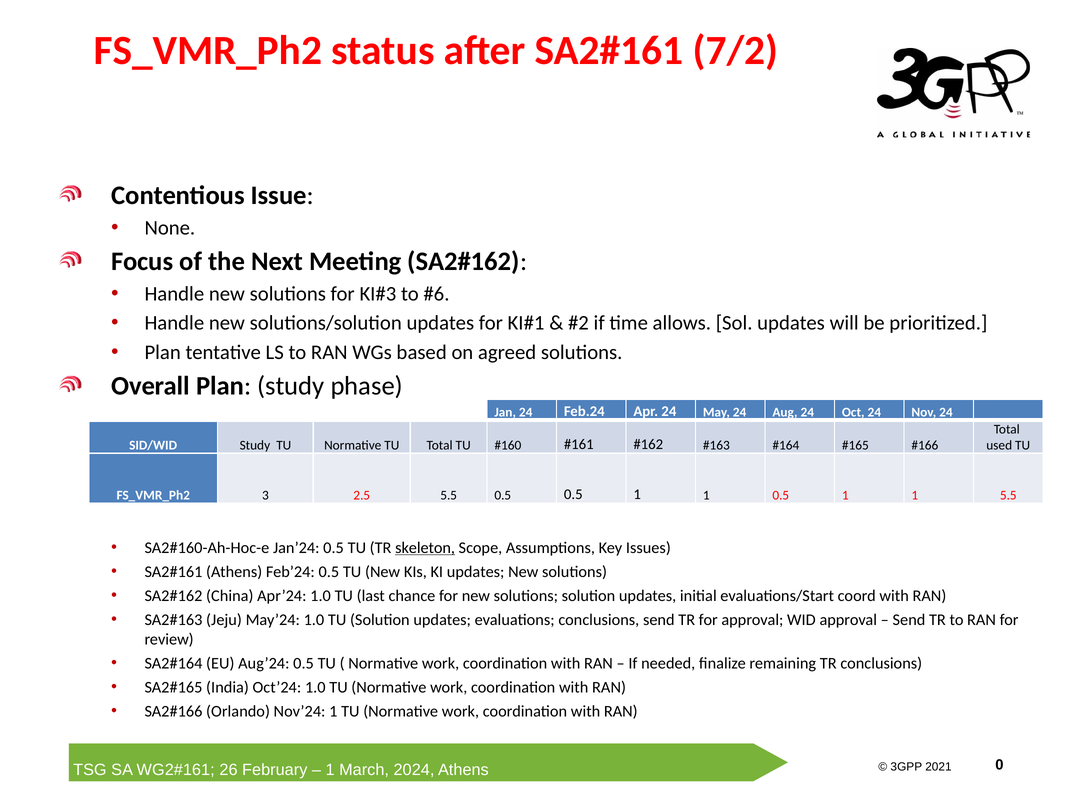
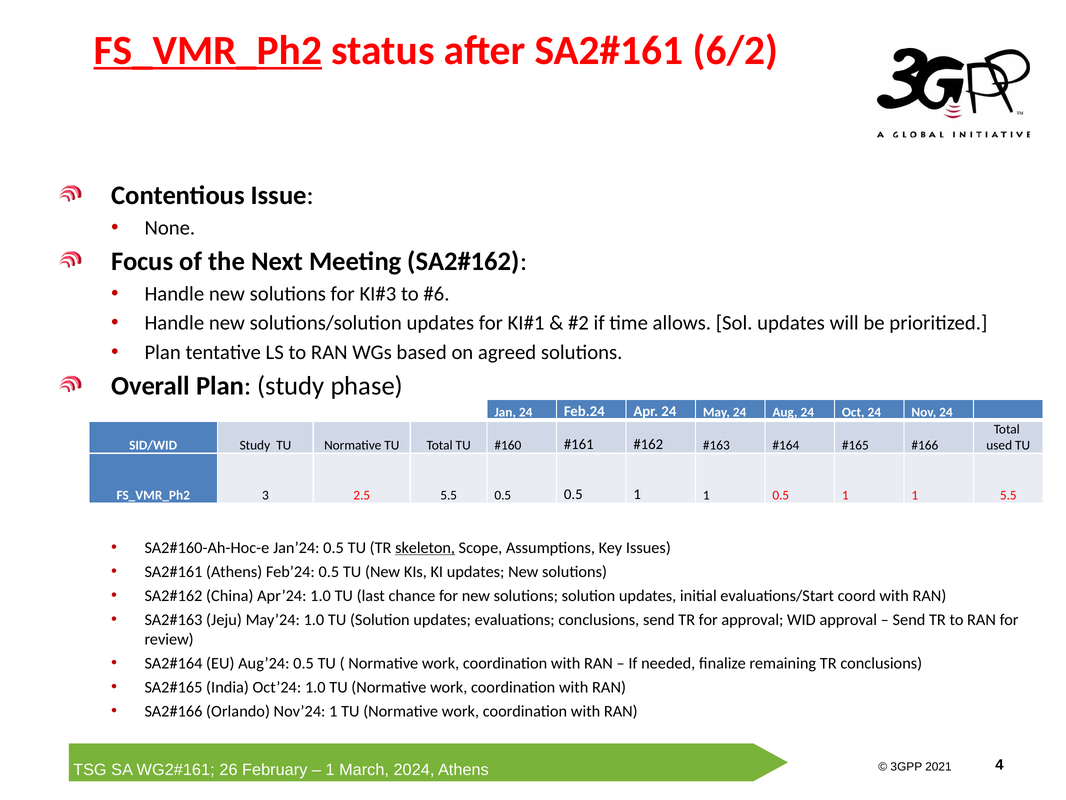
FS_VMR_Ph2 underline: none -> present (208, 50)
7/2: 7/2 -> 6/2 (735, 50)
0: 0 -> 4 (999, 764)
